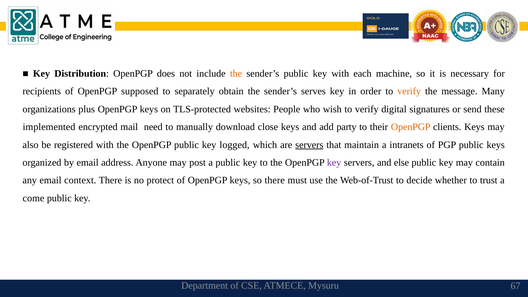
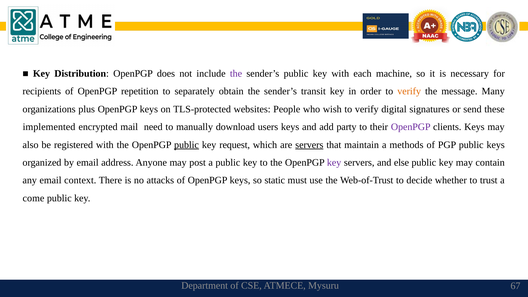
the colour: orange -> purple (236, 73)
supposed: supposed -> repetition (140, 91)
serves: serves -> transit (313, 91)
close: close -> users (268, 127)
OpenPGP colour: orange -> purple (411, 127)
public underline: none -> present (187, 145)
logged: logged -> request (235, 145)
intranets: intranets -> methods (406, 145)
protect: protect -> attacks (160, 180)
so there: there -> static (275, 180)
